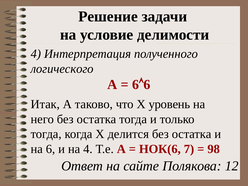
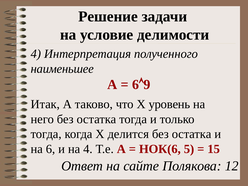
логического: логического -> наименьшее (62, 69)
6: 6 -> 9 (147, 85)
7: 7 -> 5 (189, 149)
98: 98 -> 15 (214, 149)
